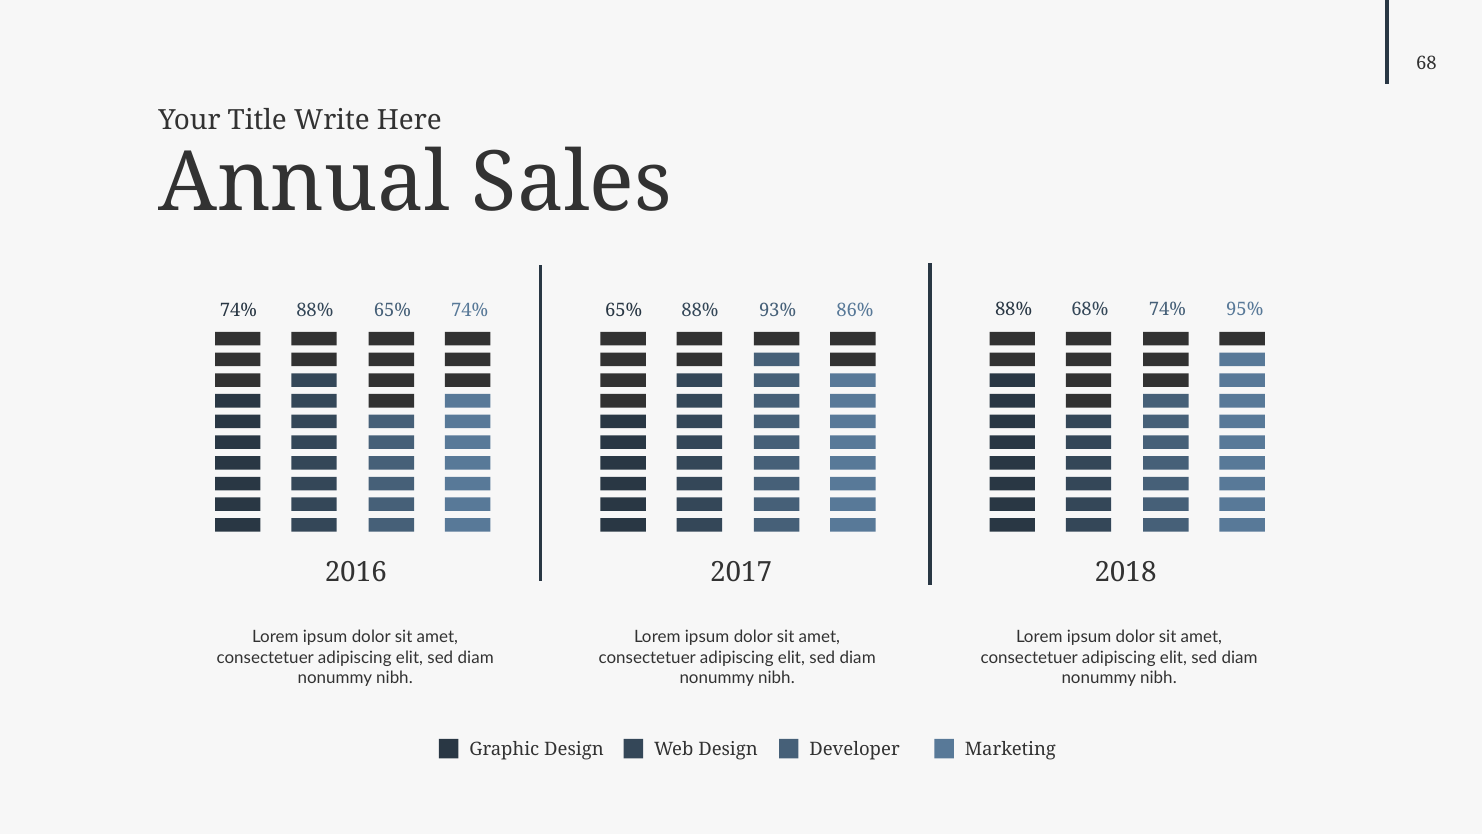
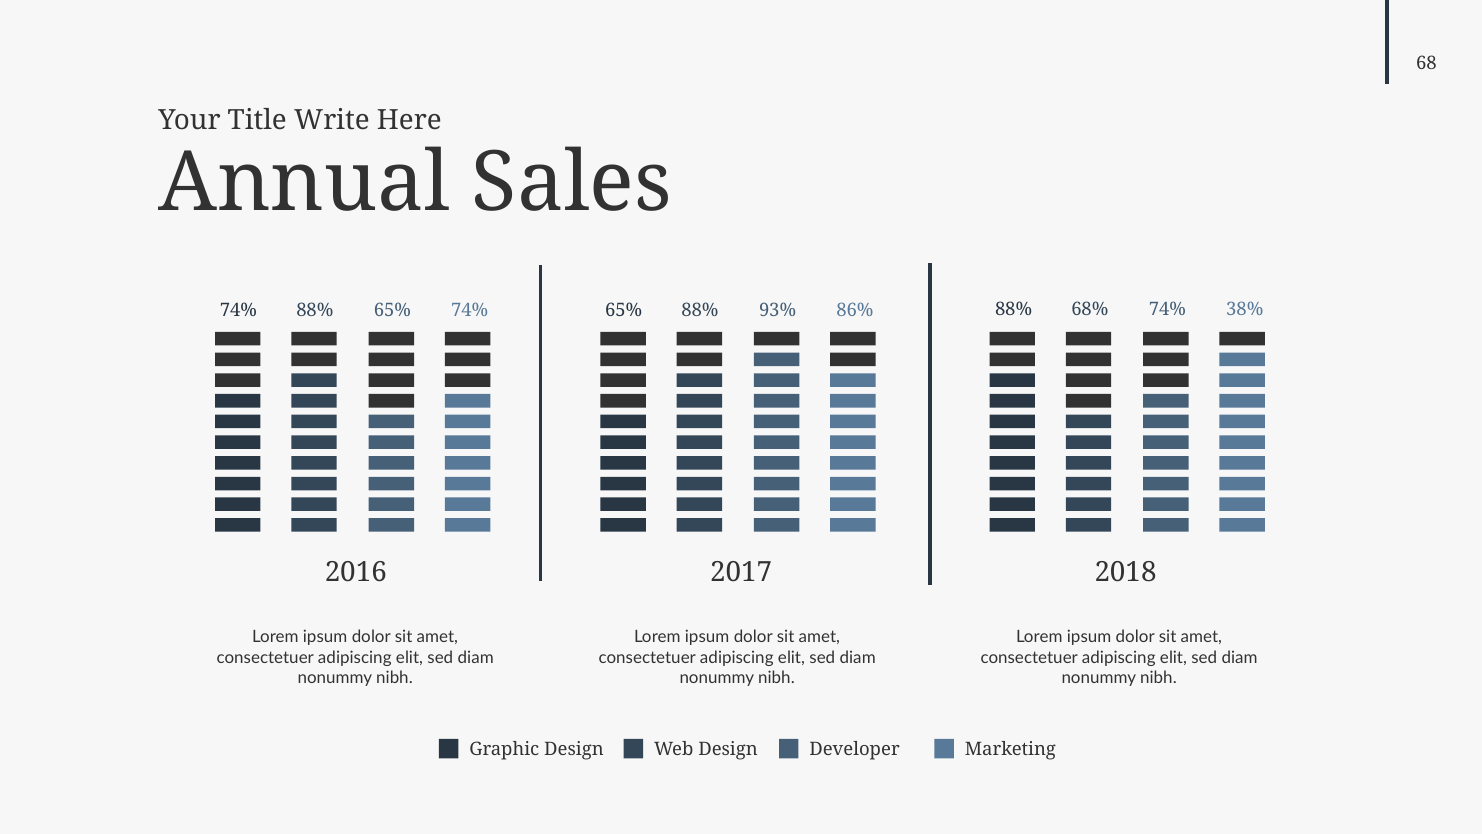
95%: 95% -> 38% (1245, 309)
